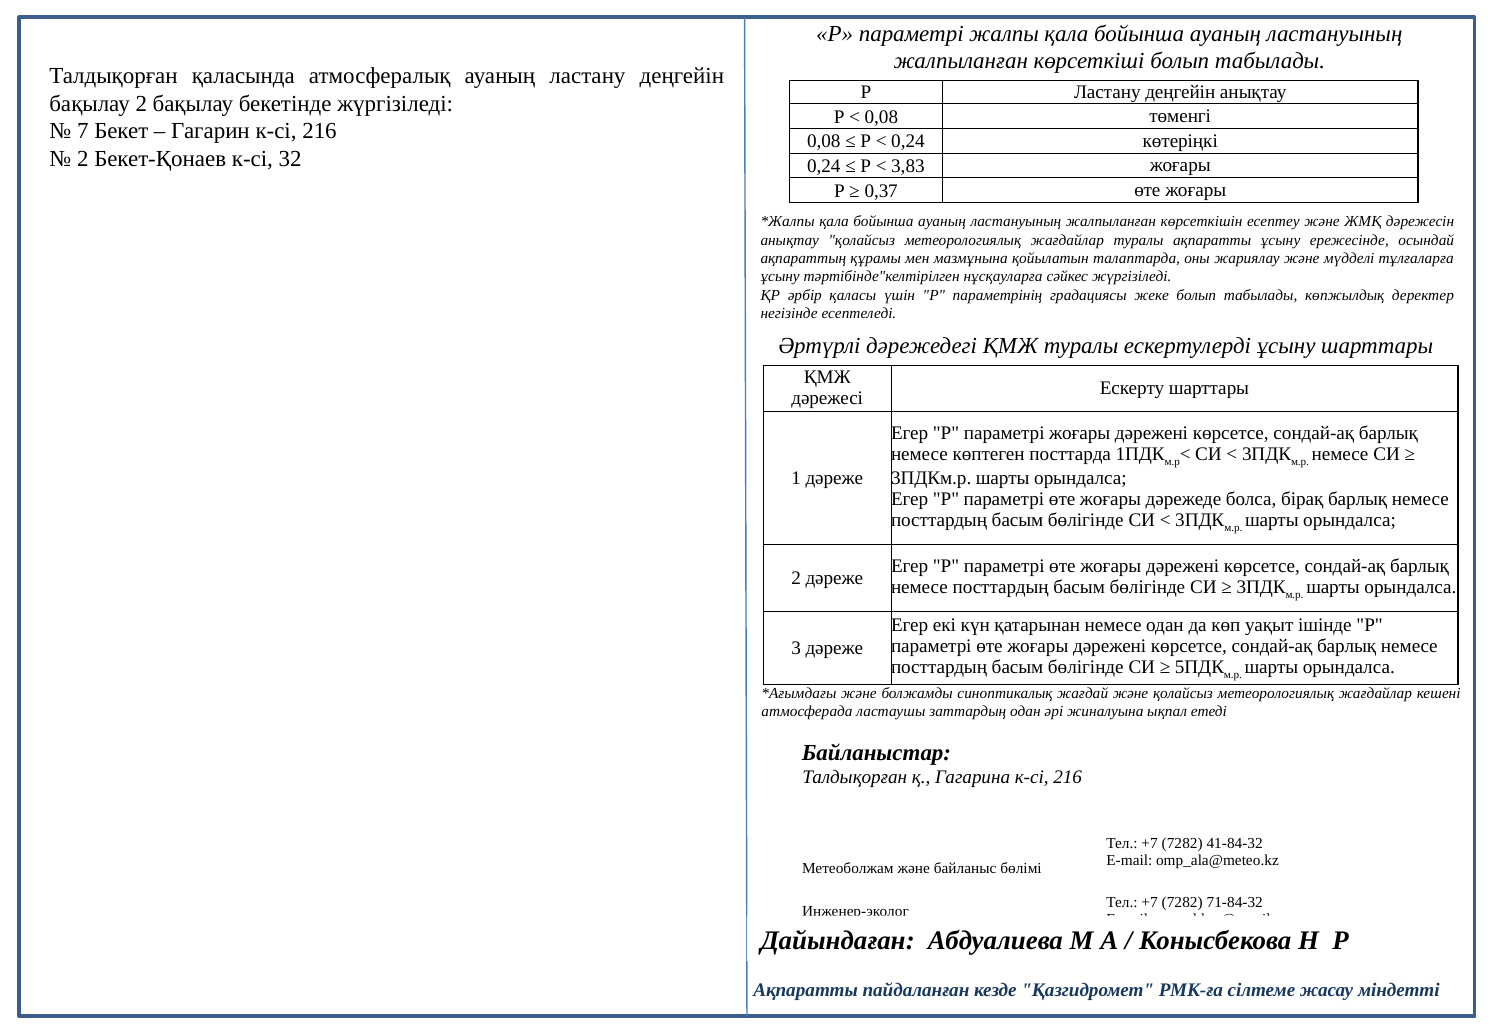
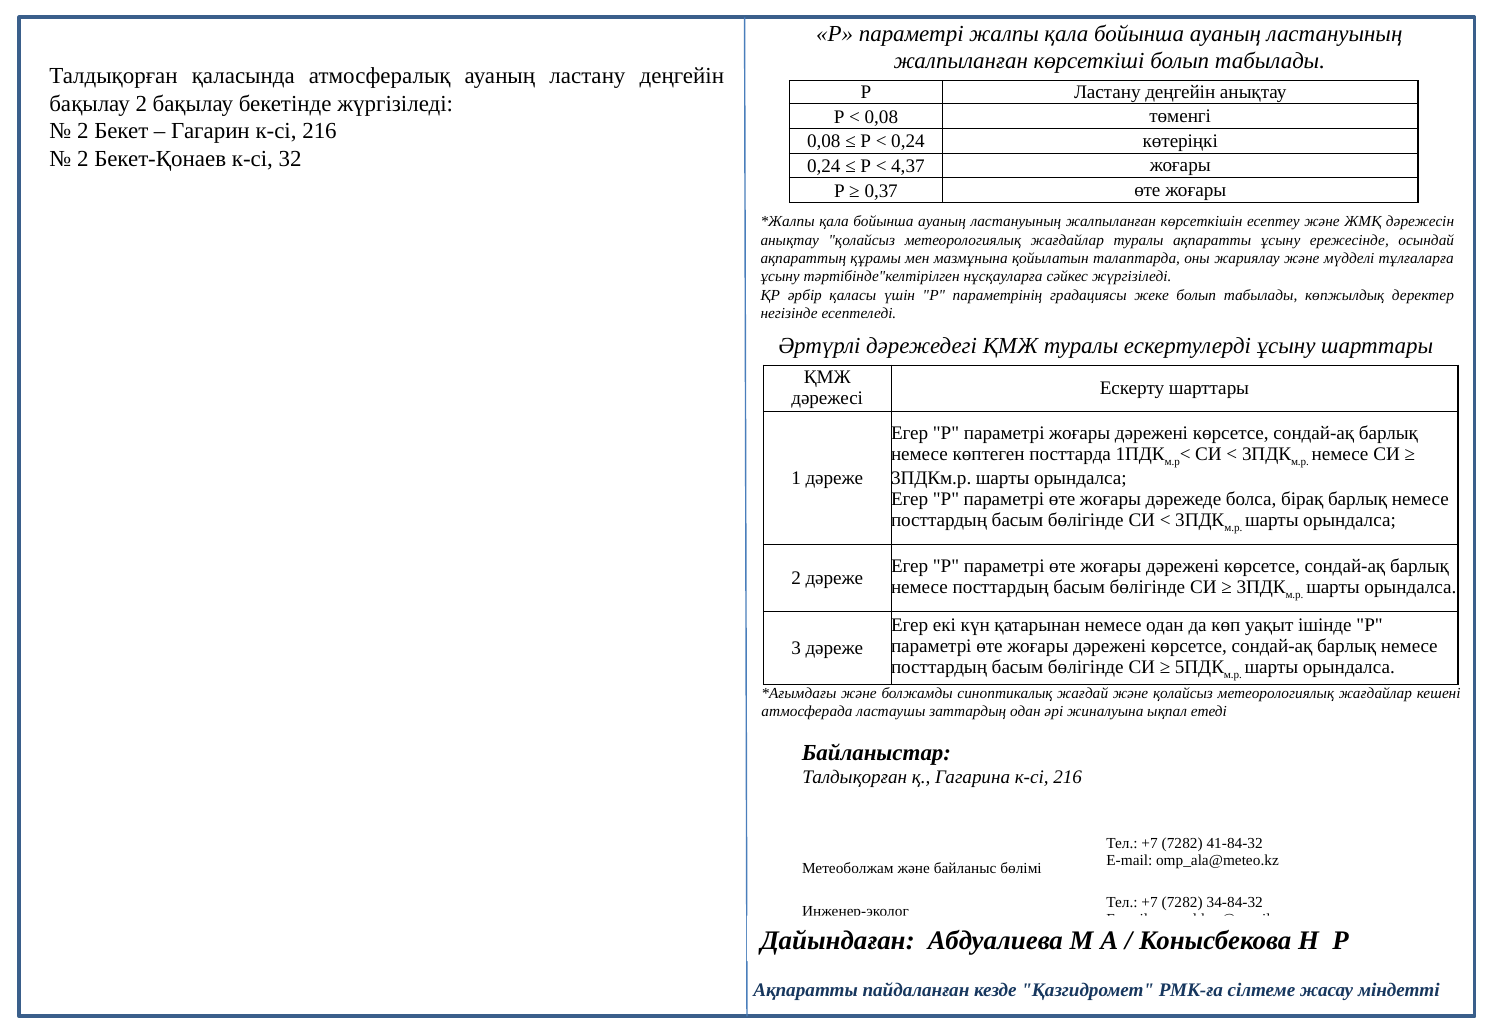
7: 7 -> 2 (83, 131)
3,83: 3,83 -> 4,37 (908, 166)
71-84-32: 71-84-32 -> 34-84-32 (1235, 903)
